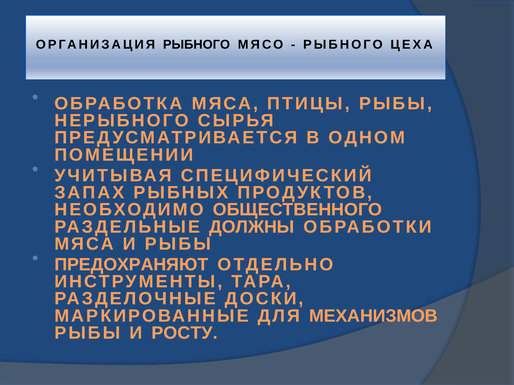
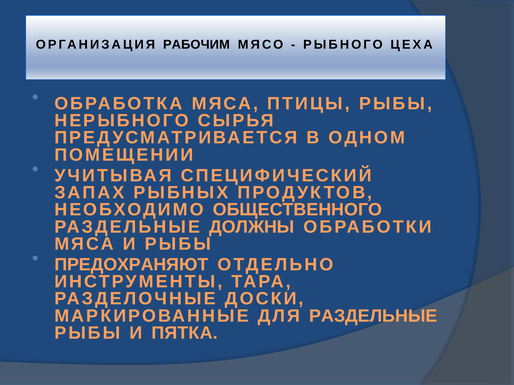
ОРГАНИЗАЦИЯ РЫБНОГО: РЫБНОГО -> РАБОЧИМ (196, 45)
ДЛЯ МЕХАНИЗМОВ: МЕХАНИЗМОВ -> РАЗДЕЛЬНЫЕ (373, 316)
РОСТУ: РОСТУ -> ПЯТКА (185, 333)
